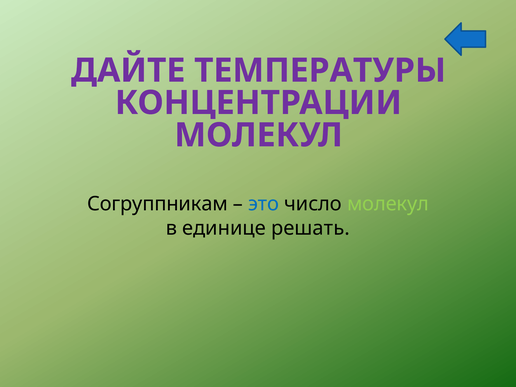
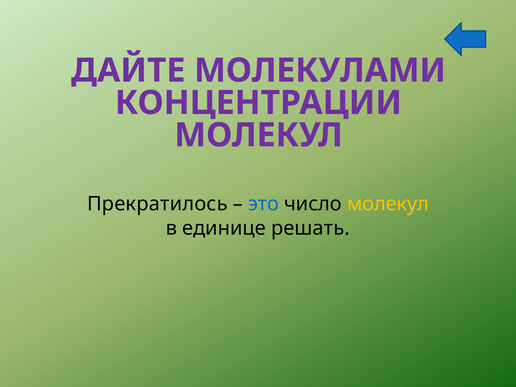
ТЕМПЕРАТУРЫ: ТЕМПЕРАТУРЫ -> МОЛЕКУЛАМИ (320, 71)
Согруппникам: Согруппникам -> Прекратилось (157, 204)
молекул colour: light green -> yellow (388, 204)
